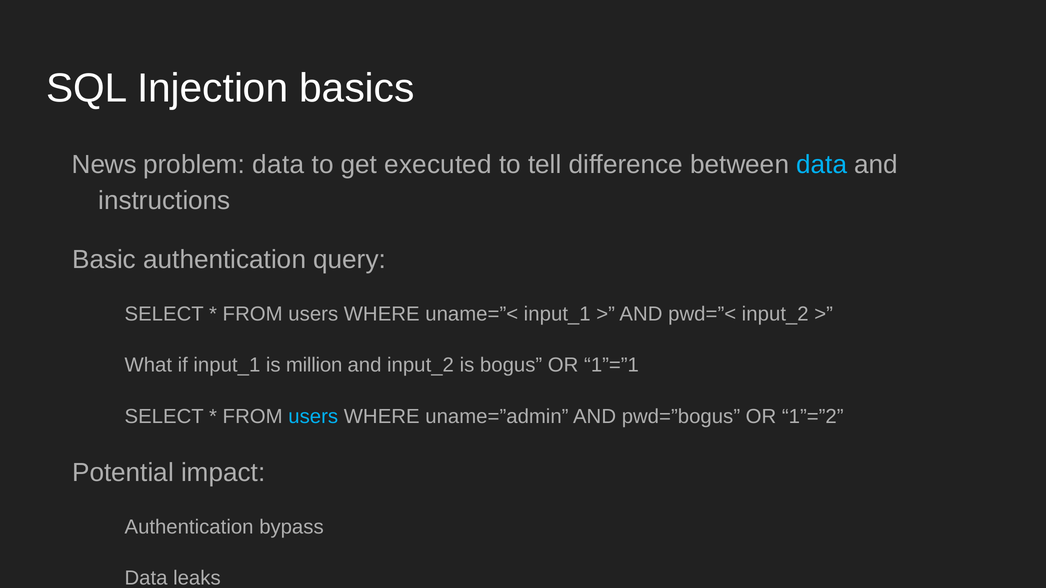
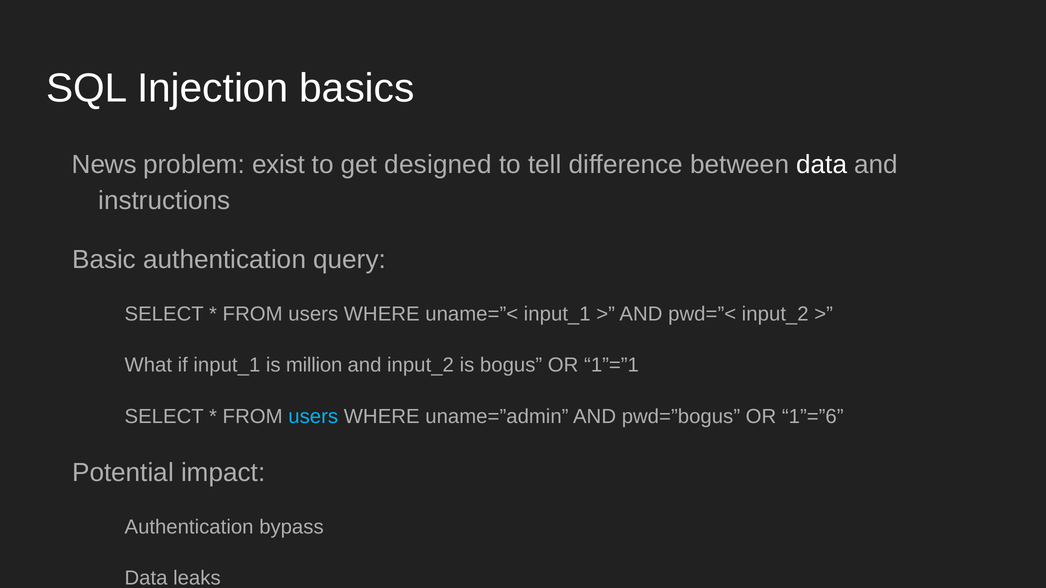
problem data: data -> exist (279, 164)
executed: executed -> designed (438, 164)
data colour: light blue -> white (822, 164)
1”=”2: 1”=”2 -> 1”=”6 (813, 417)
